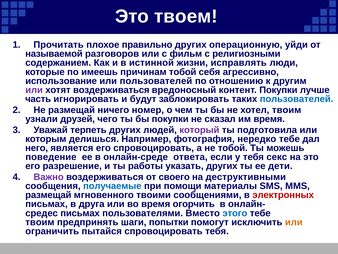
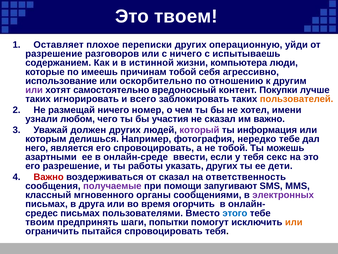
Прочитать: Прочитать -> Оставляет (59, 45)
правильно: правильно -> переписки (147, 45)
называемой: называемой -> разрешение (54, 54)
с фильм: фильм -> ничего (186, 54)
религиозными: религиозными -> испытываешь (246, 54)
исправлять: исправлять -> компьютера (239, 63)
или пользователей: пользователей -> оскорбительно (156, 81)
хотят воздерживаться: воздерживаться -> самостоятельно (111, 90)
часть: часть -> таких (38, 99)
будут: будут -> всего (143, 99)
пользователей colour: blue -> orange (297, 99)
хотел твоим: твоим -> имени (287, 110)
друзей: друзей -> любом (78, 119)
бы покупки: покупки -> участия (170, 119)
им время: время -> важно (269, 119)
терпеть: терпеть -> должен (88, 130)
подготовила: подготовила -> информация (267, 130)
поведение: поведение -> азартными (51, 157)
ответа: ответа -> ввести (190, 157)
Важно colour: purple -> red (49, 177)
от своего: своего -> сказал (174, 177)
деструктивными: деструктивными -> ответственность (246, 177)
получаемые colour: blue -> purple (112, 186)
материалы: материалы -> запугивают (231, 186)
размещай: размещай -> классный (48, 195)
твоими: твоими -> органы (154, 195)
электронных colour: red -> purple (283, 195)
